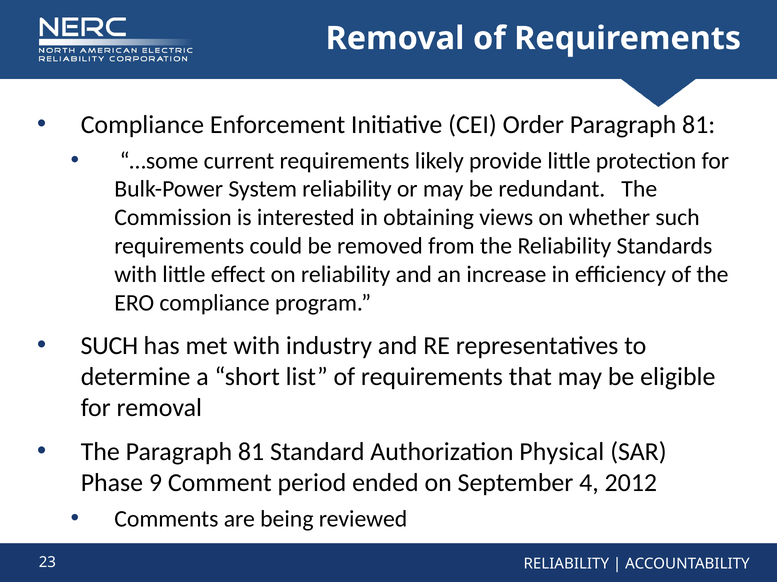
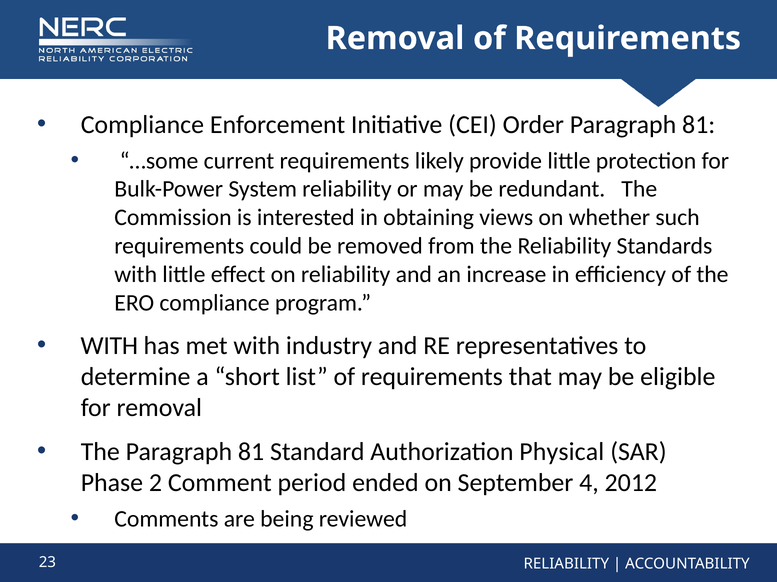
SUCH: SUCH -> WITH (109, 346)
9: 9 -> 2 (156, 483)
